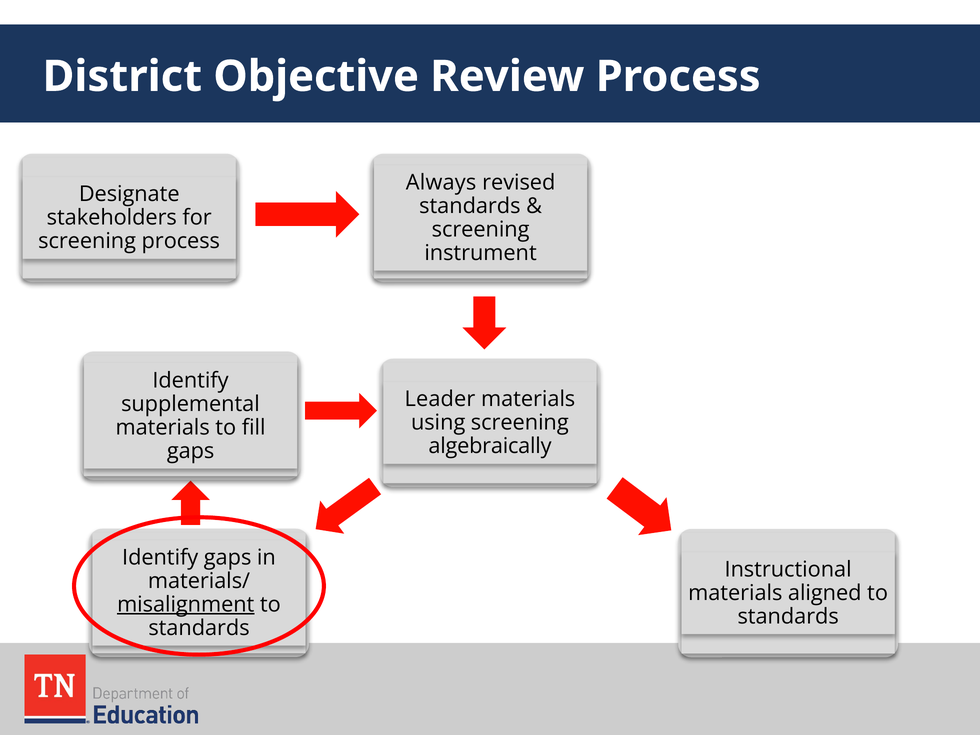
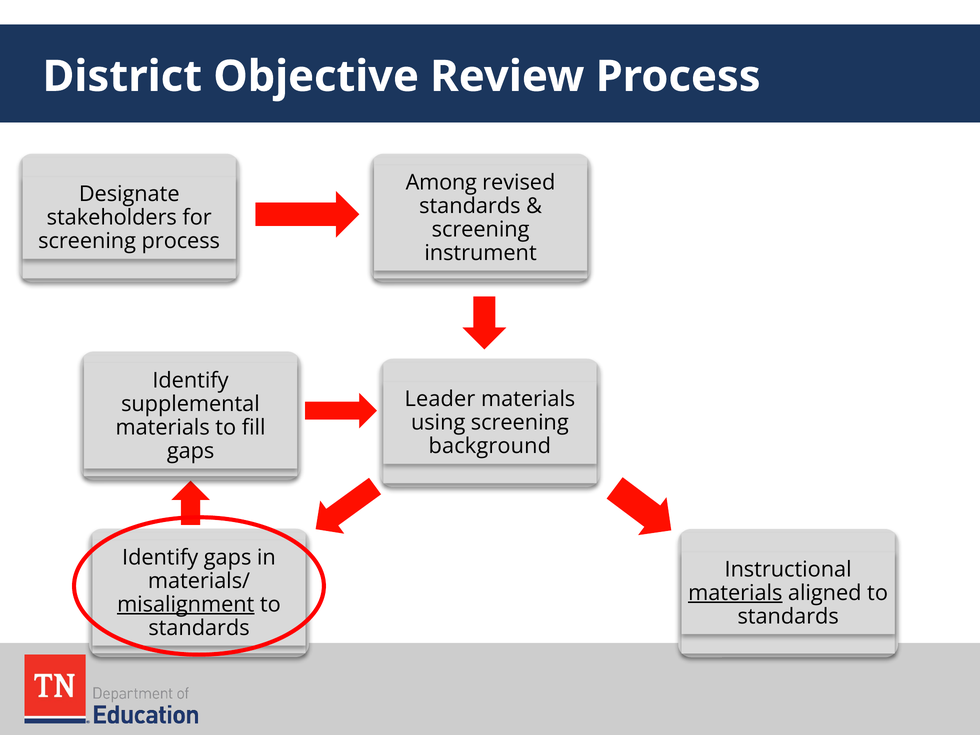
Always: Always -> Among (441, 183)
algebraically: algebraically -> background (490, 446)
materials underline: none -> present (735, 593)
